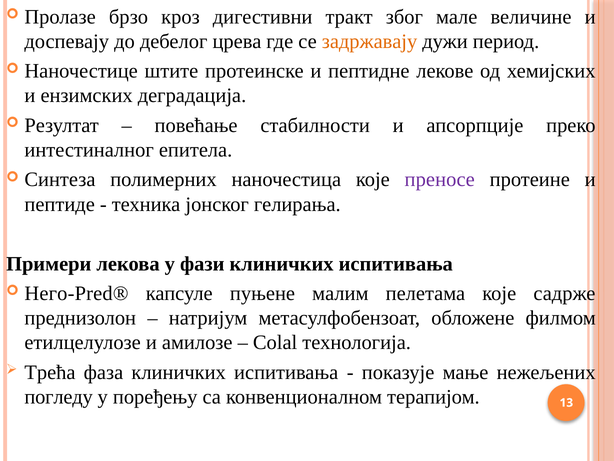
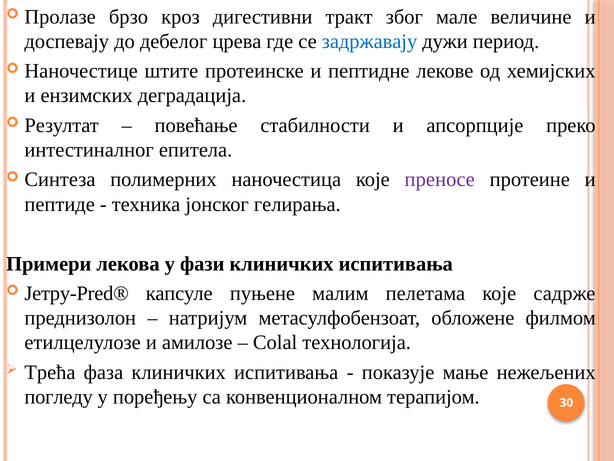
задржавају colour: orange -> blue (370, 41)
Него-Pred®: Него-Pred® -> Јетру-Pred® (77, 293)
13: 13 -> 30 (566, 402)
